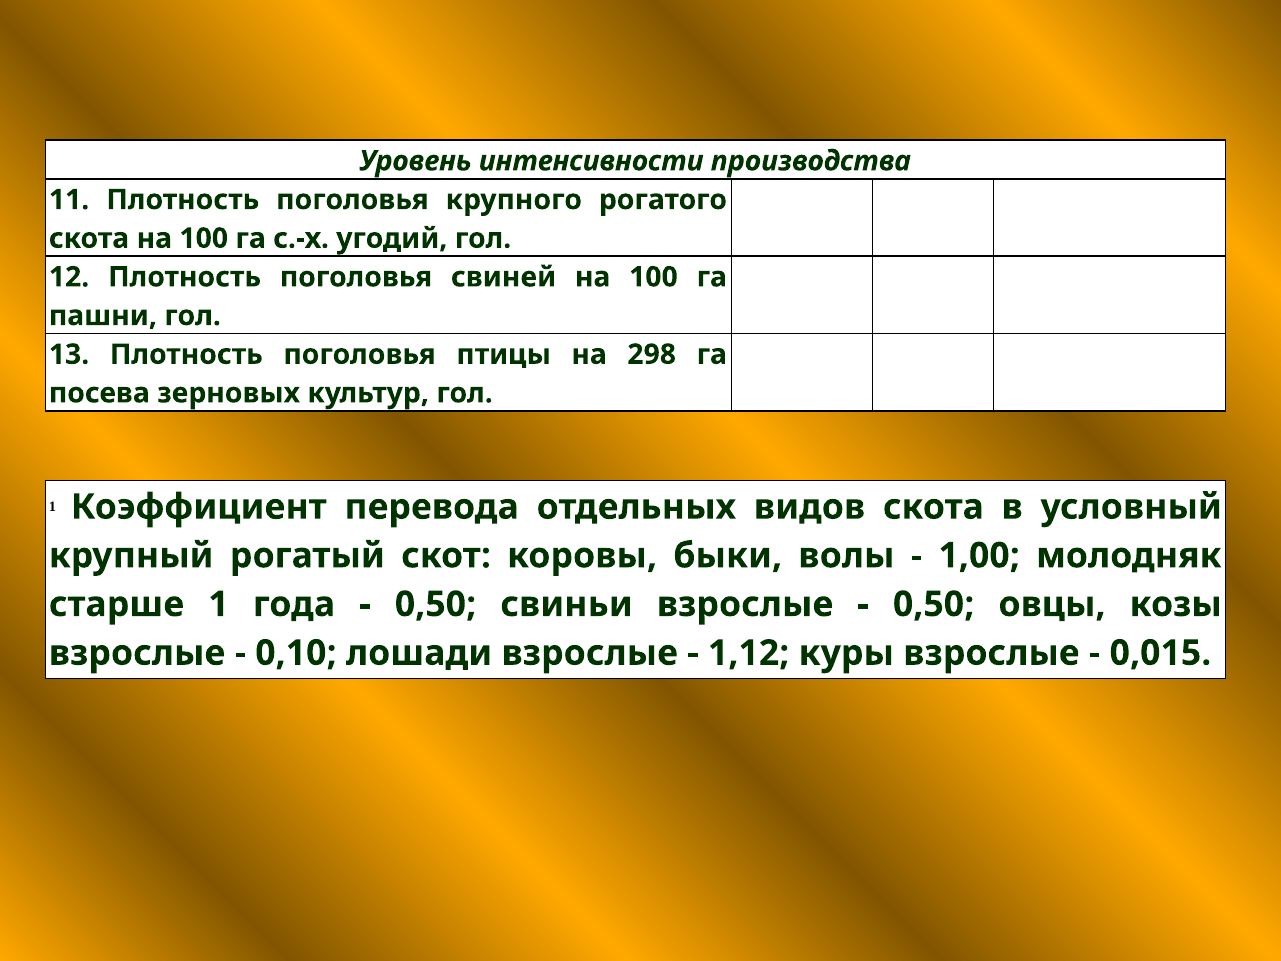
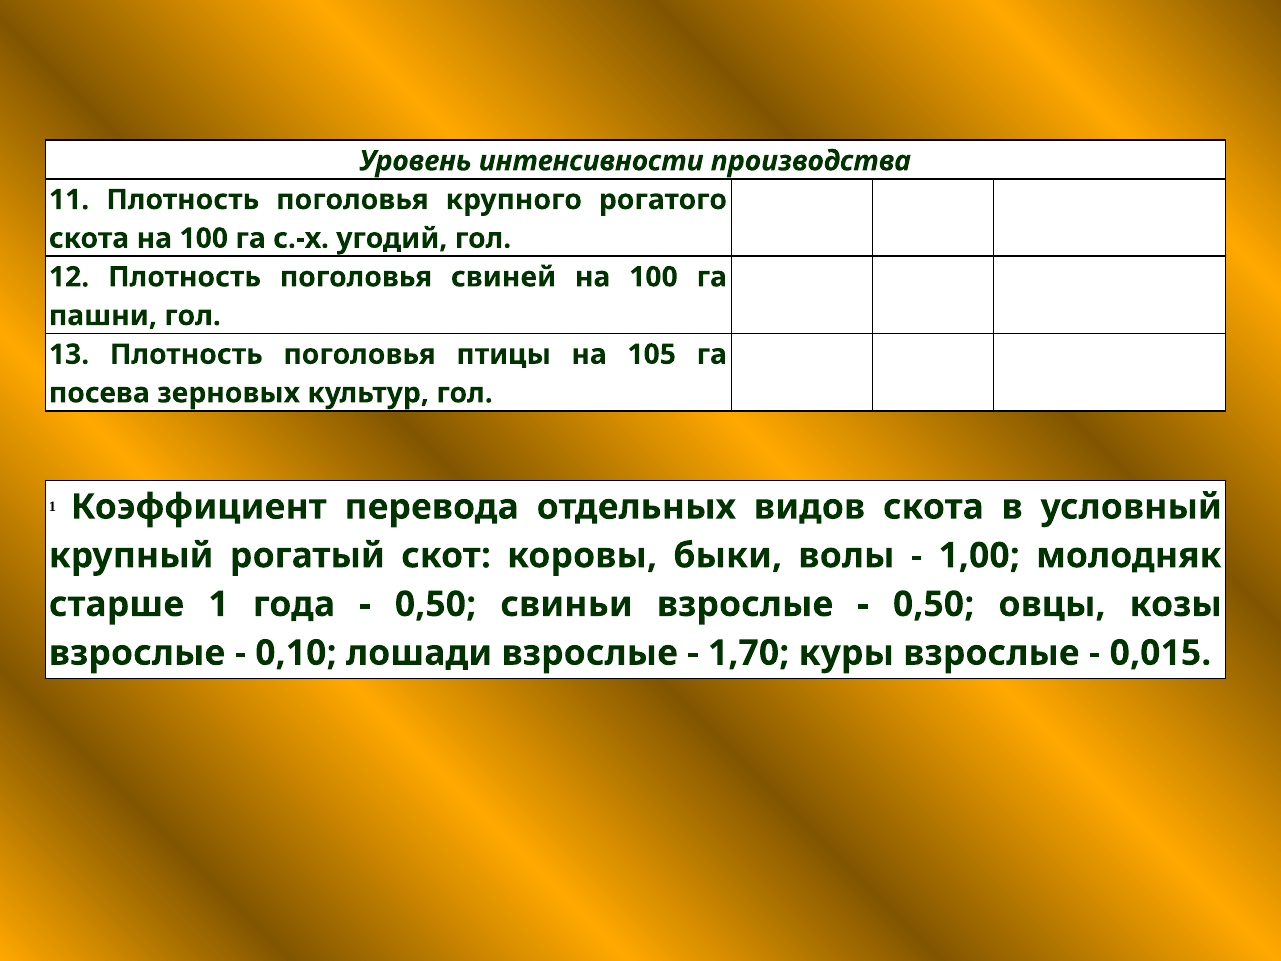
298: 298 -> 105 (652, 354)
1,12: 1,12 -> 1,70 (749, 653)
